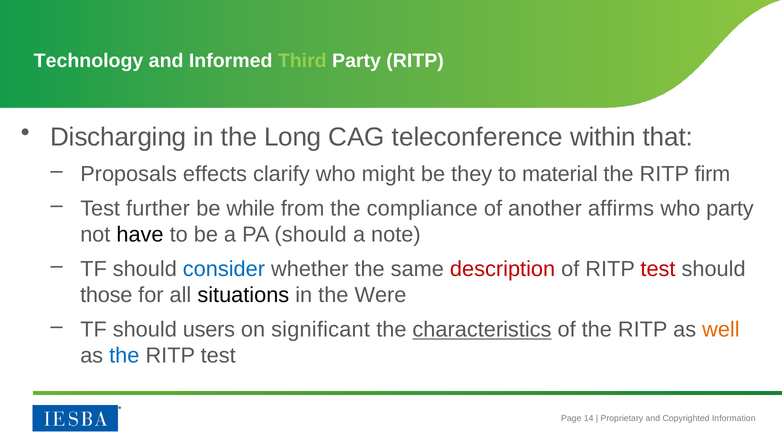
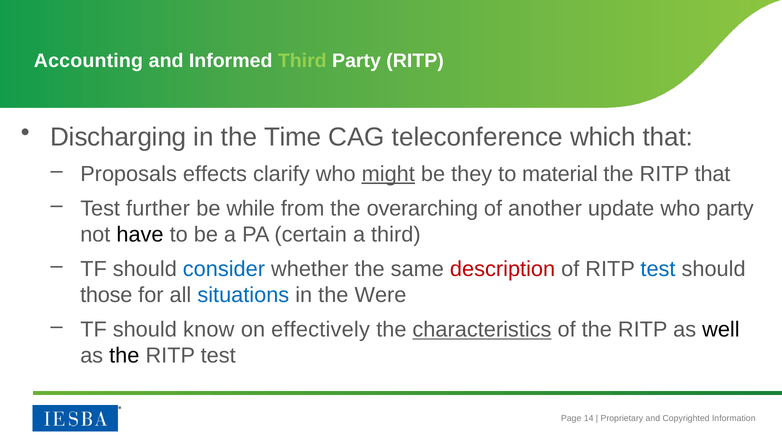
Technology: Technology -> Accounting (88, 61)
Long: Long -> Time (293, 137)
within: within -> which (603, 137)
might underline: none -> present (388, 174)
RITP firm: firm -> that (712, 174)
compliance: compliance -> overarching (422, 208)
affirms: affirms -> update (621, 208)
PA should: should -> certain (311, 234)
a note: note -> third (396, 234)
test colour: red -> blue (658, 269)
situations colour: black -> blue (243, 295)
users: users -> know (209, 330)
significant: significant -> effectively (321, 330)
well colour: orange -> black (721, 330)
the colour: blue -> black (124, 356)
